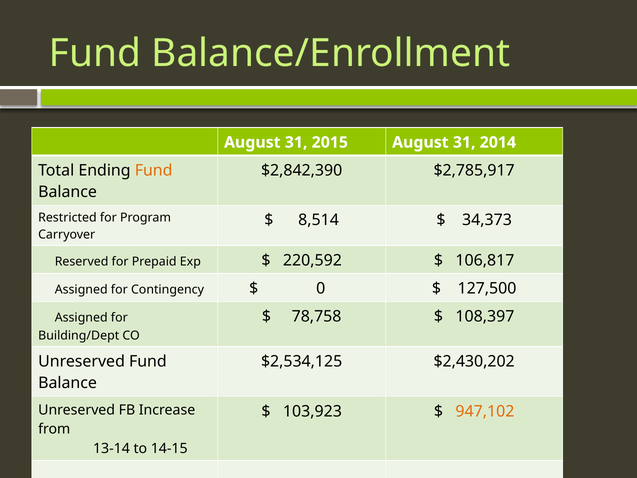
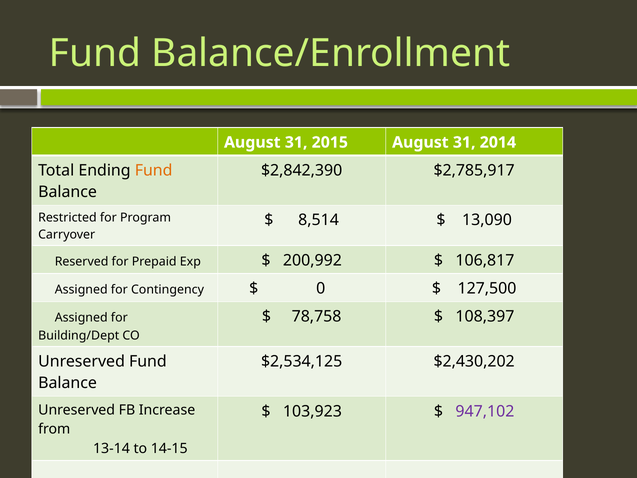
34,373: 34,373 -> 13,090 (487, 220)
220,592: 220,592 -> 200,992 (312, 260)
947,102 colour: orange -> purple (485, 411)
